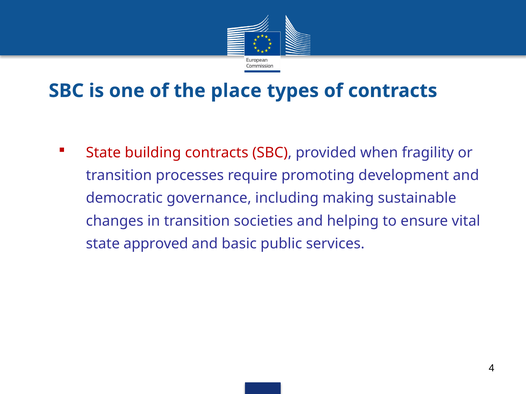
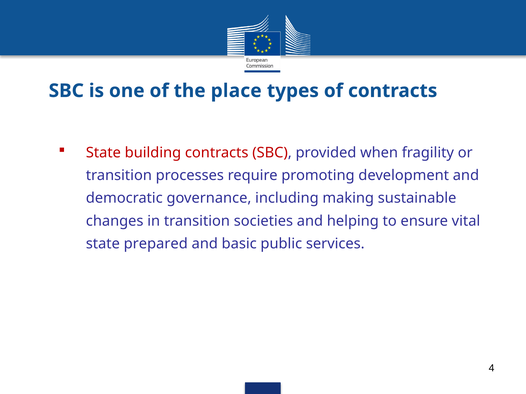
approved: approved -> prepared (156, 244)
